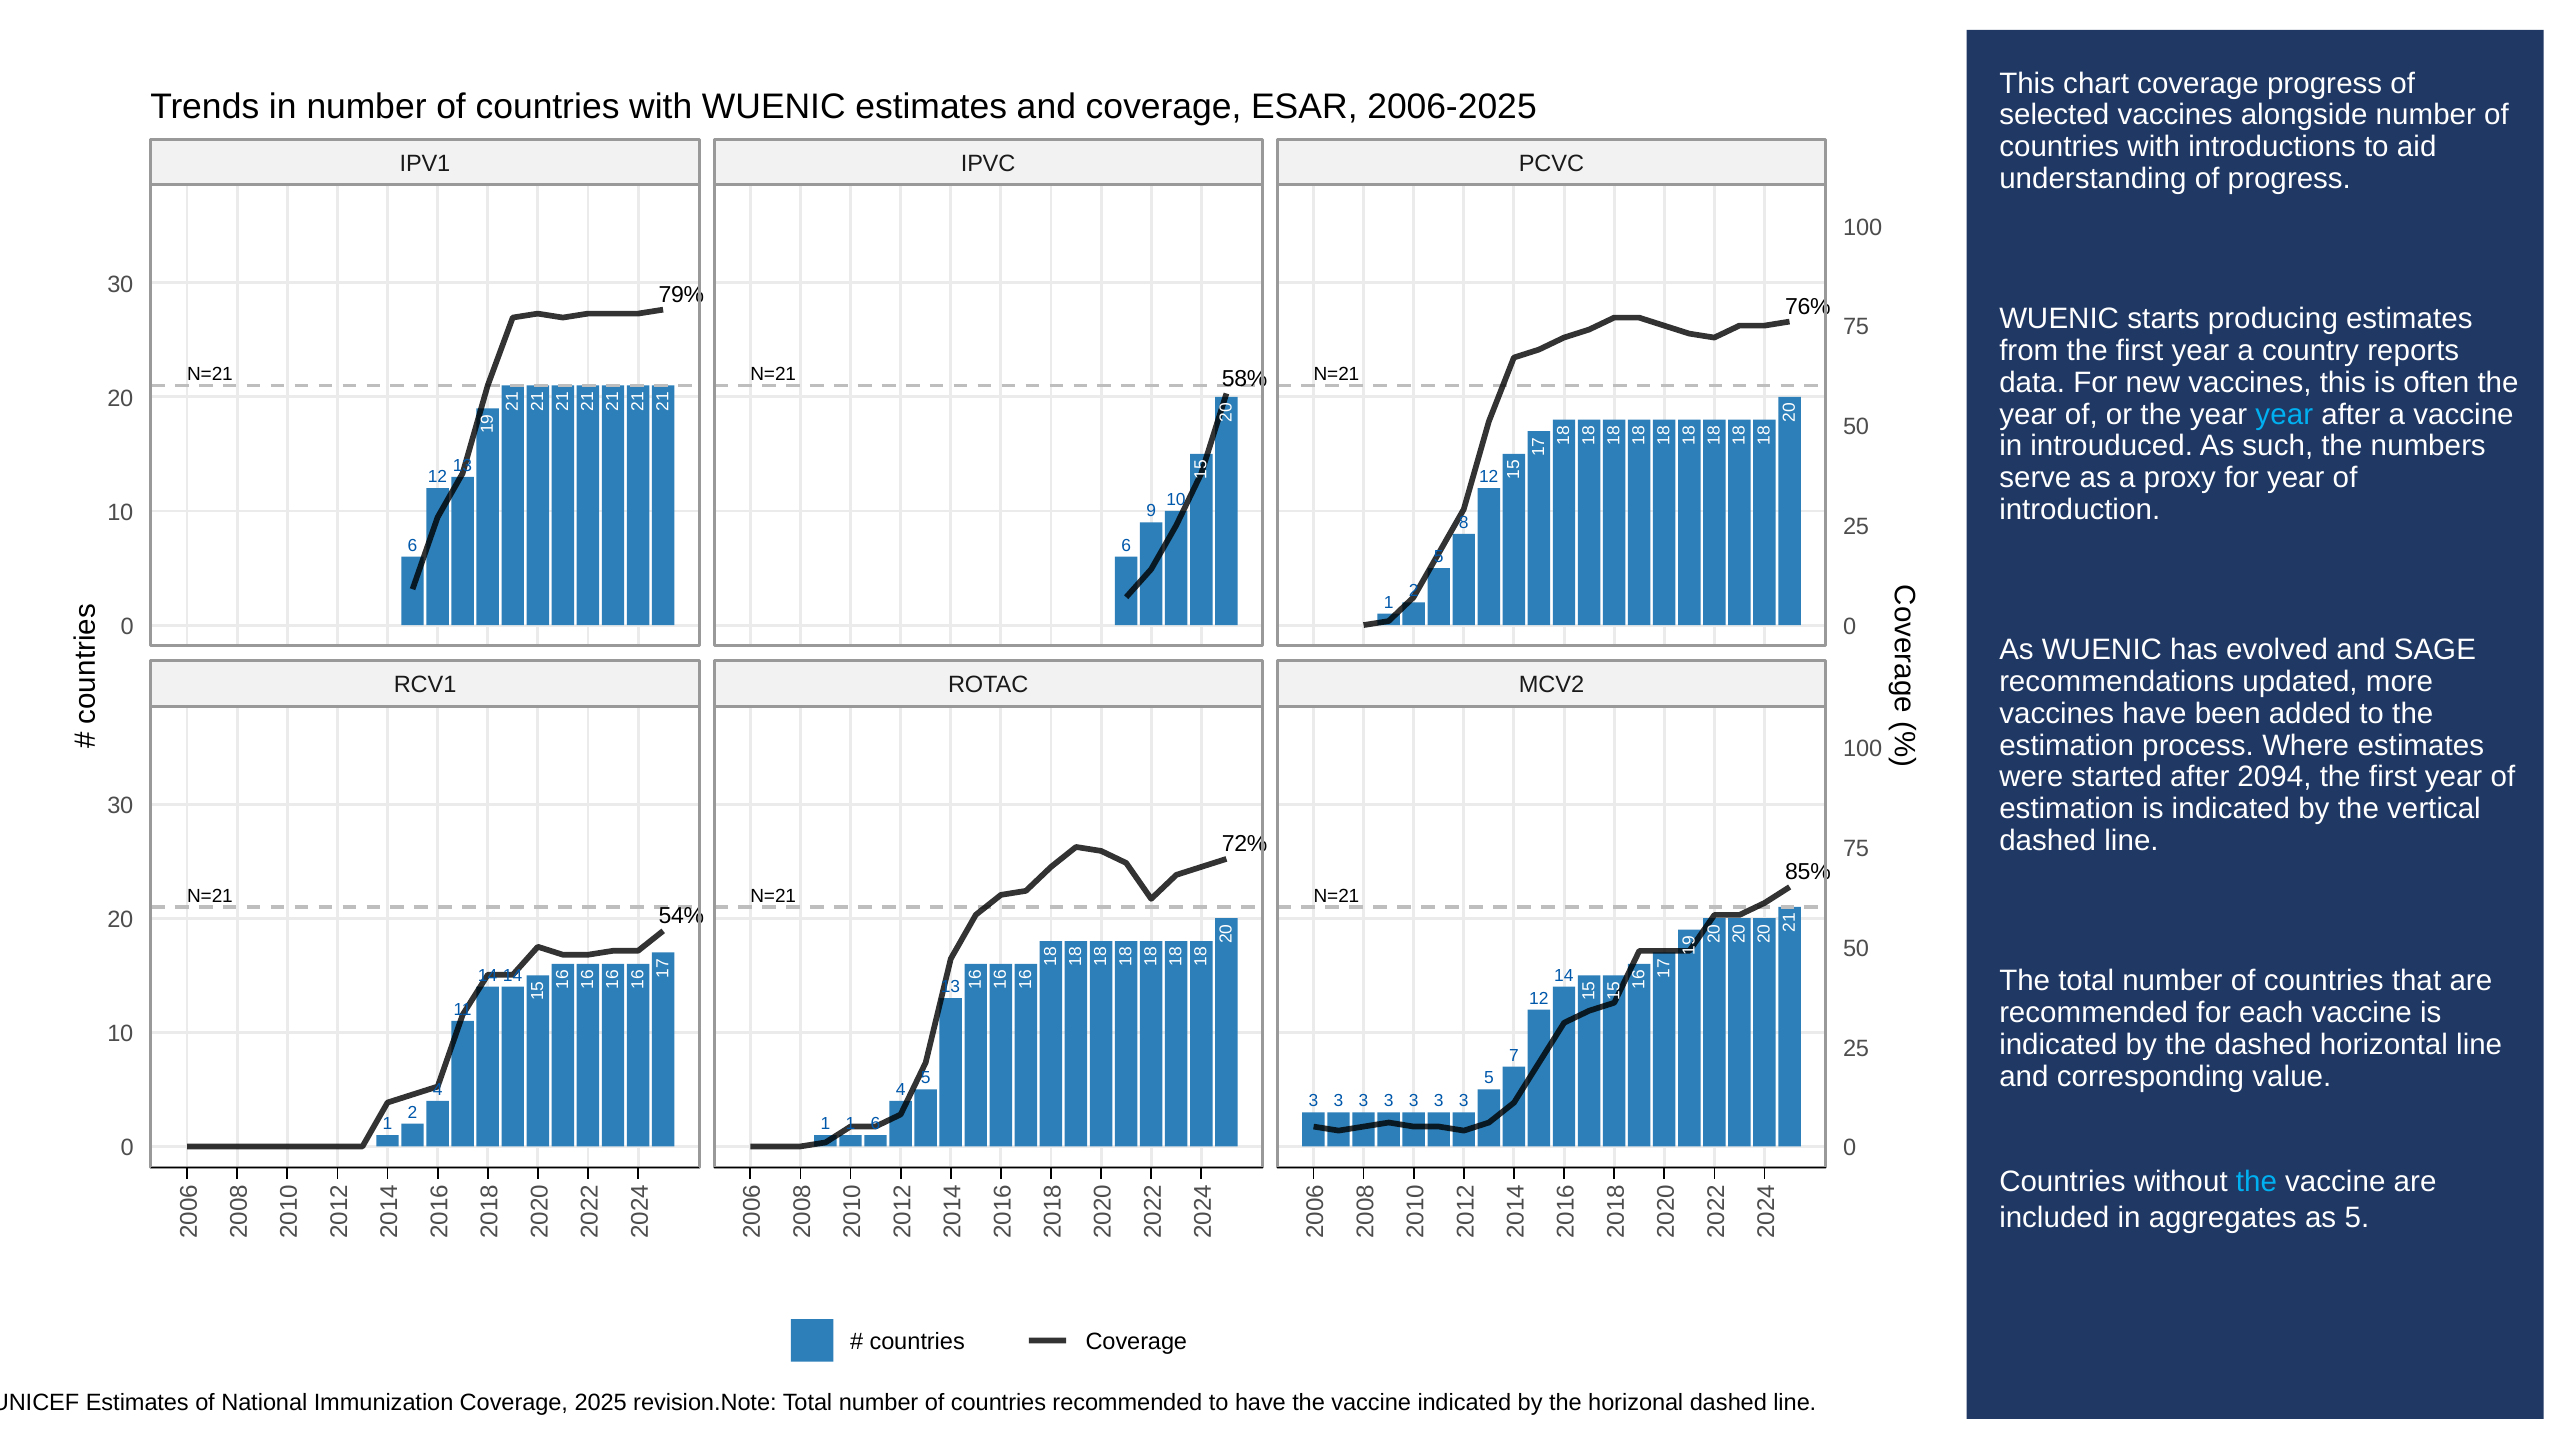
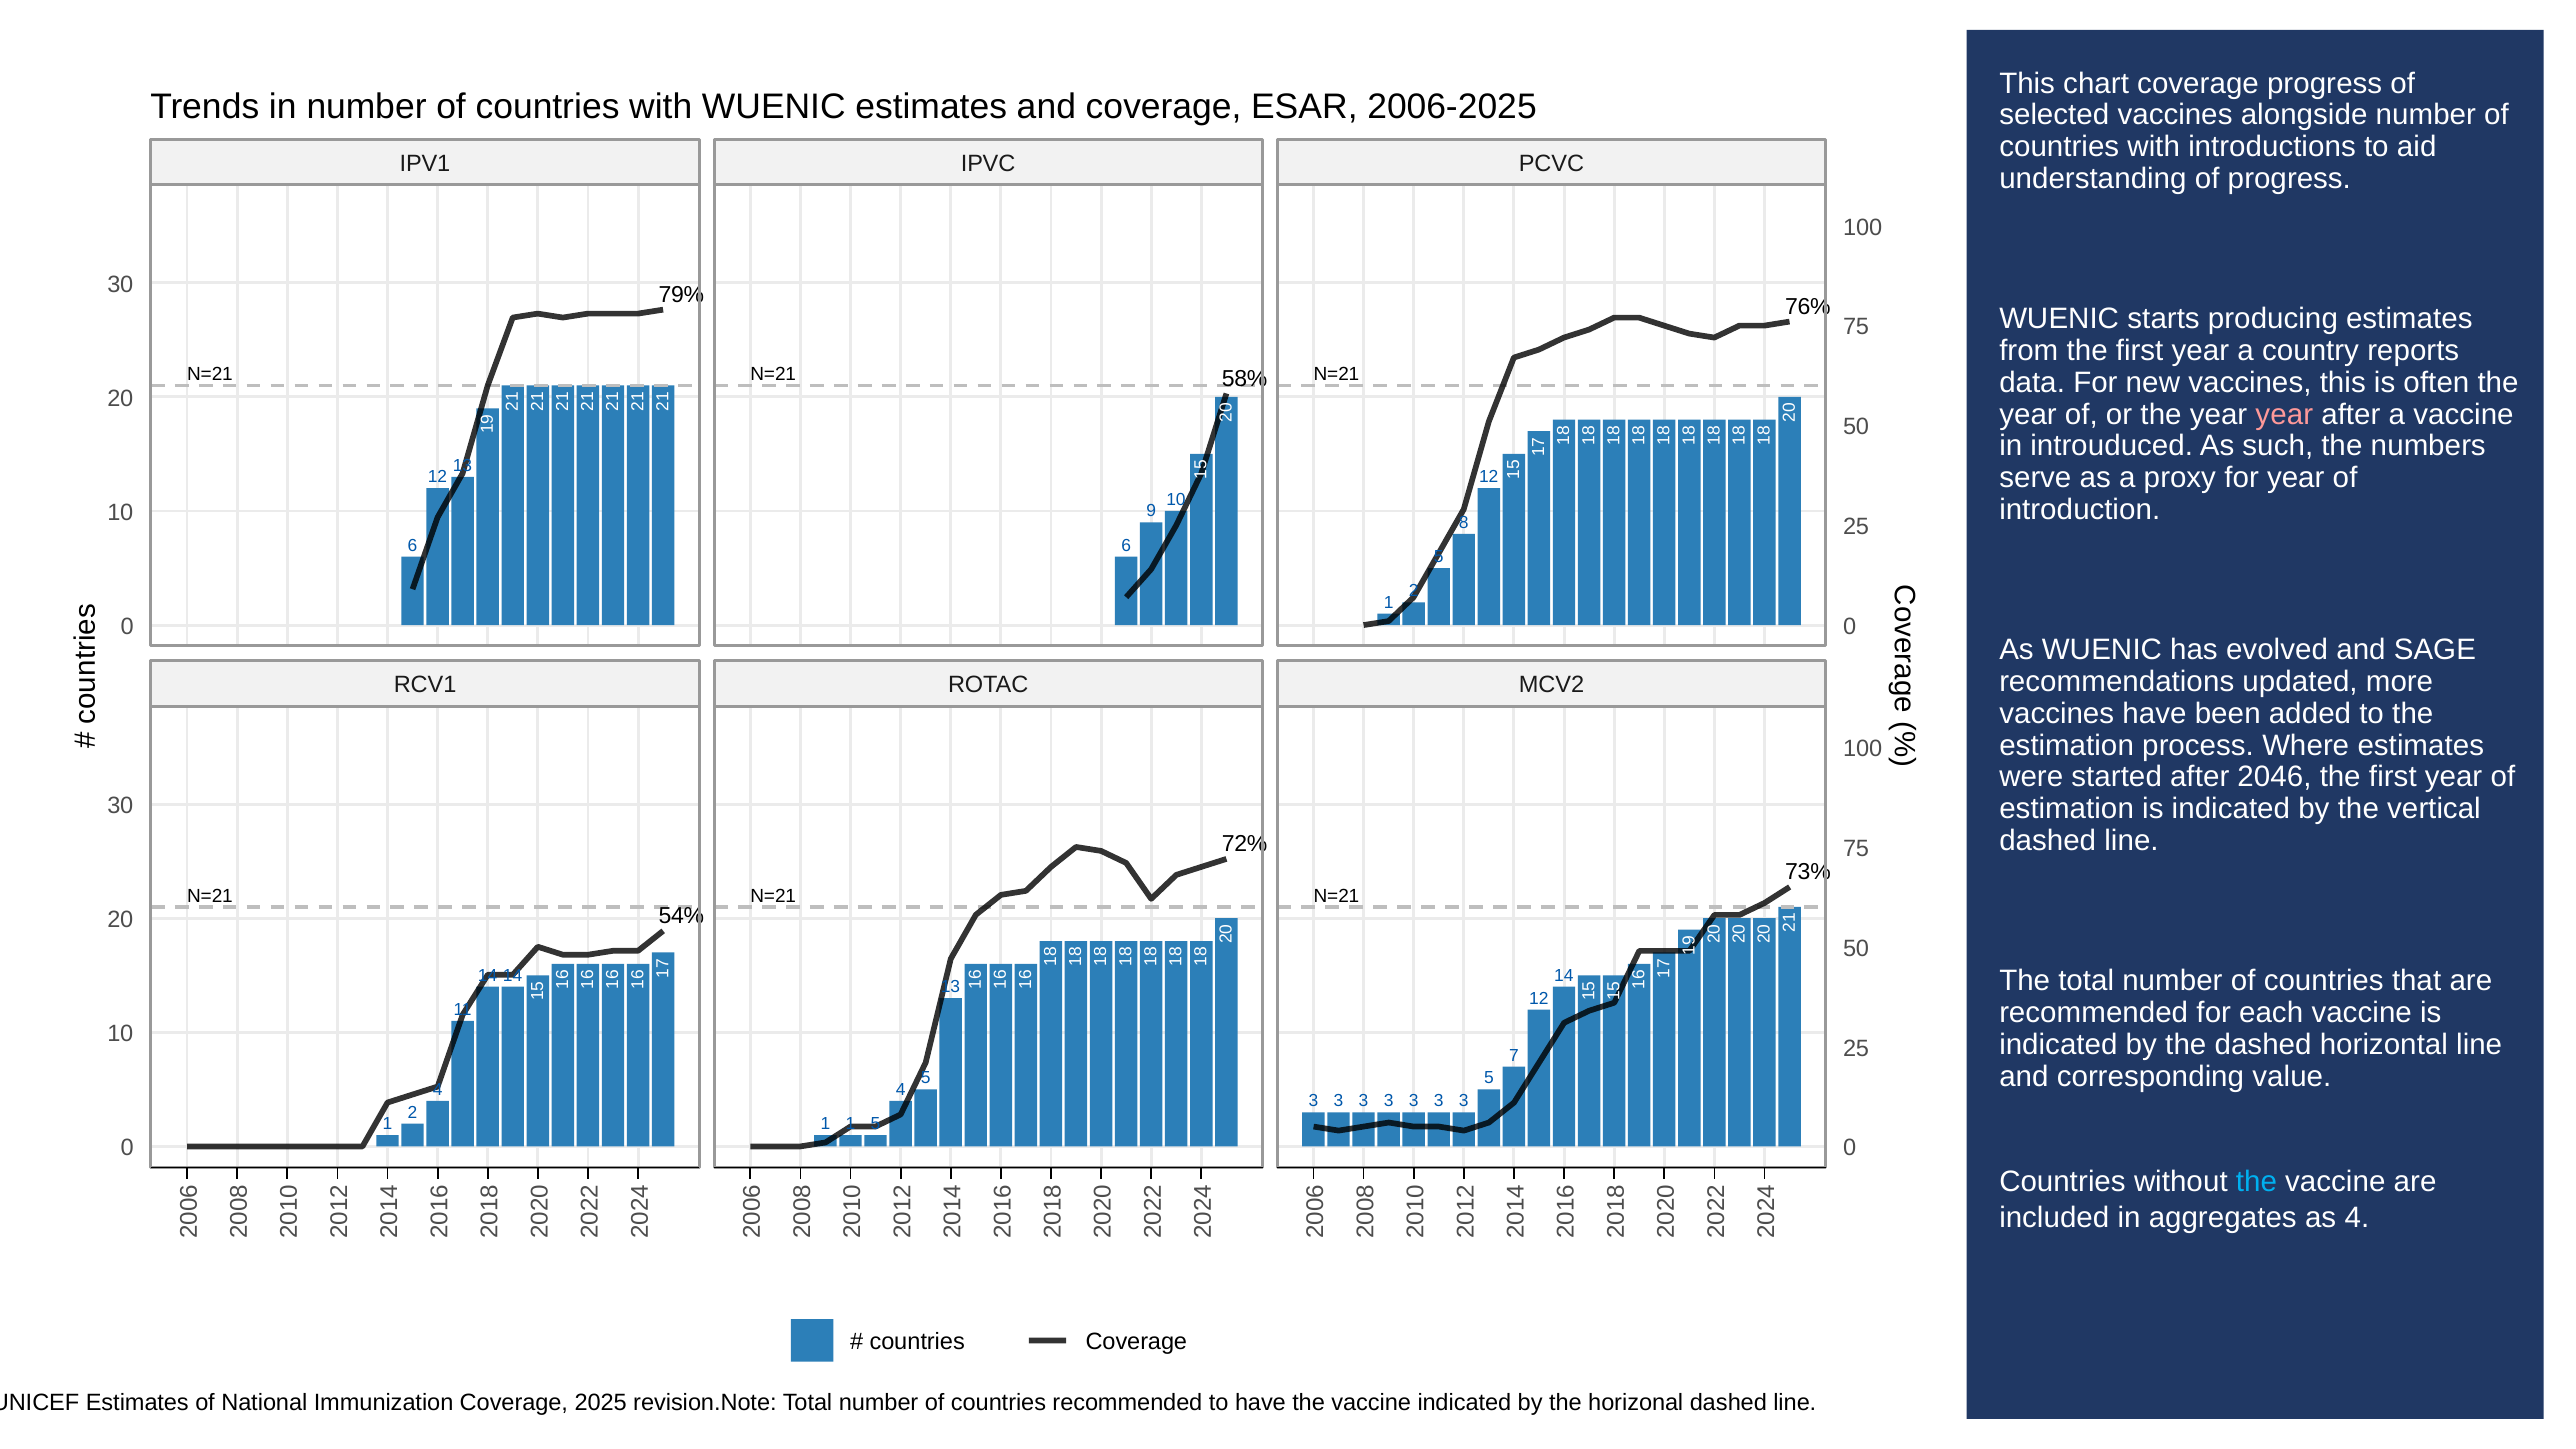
year colour: light blue -> pink (2284, 414)
2094: 2094 -> 2046 (2275, 777)
85%: 85% -> 73% (1808, 872)
1 1 6: 6 -> 5 (876, 1124)
as 5: 5 -> 4 (2357, 1218)
